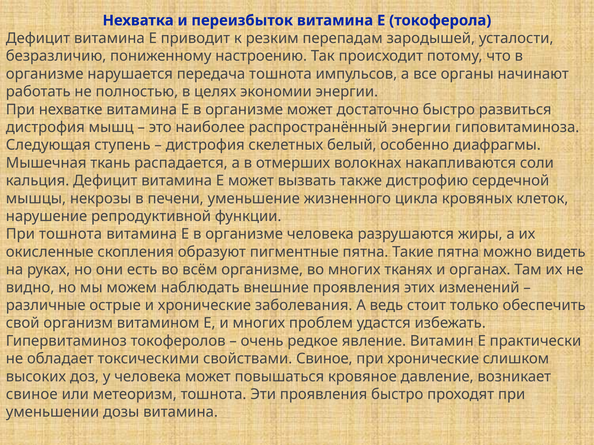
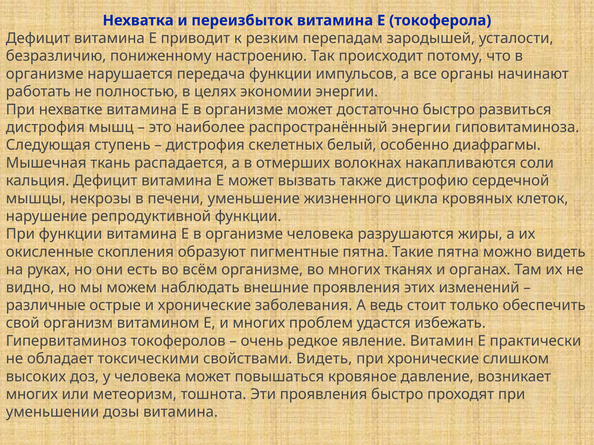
передача тошнота: тошнота -> функции (280, 74)
При тошнота: тошнота -> функции (71, 234)
свойствами Свиное: Свиное -> Видеть (324, 359)
свиное: свиное -> многих (32, 395)
